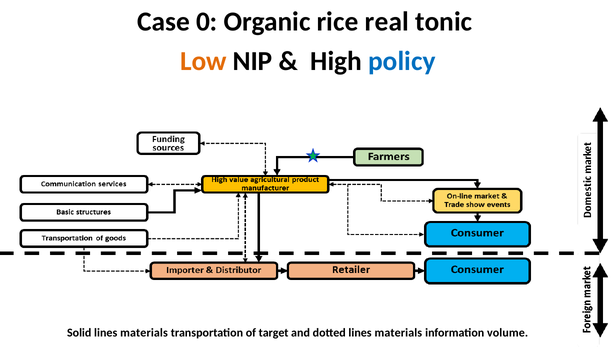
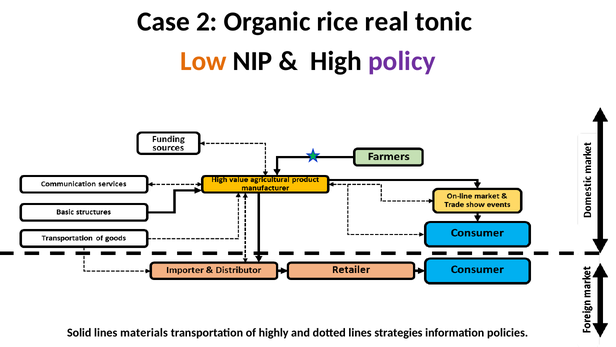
0: 0 -> 2 (207, 22)
policy colour: blue -> purple (402, 61)
target: target -> highly (274, 332)
dotted lines materials: materials -> strategies (398, 332)
volume: volume -> policies (508, 332)
